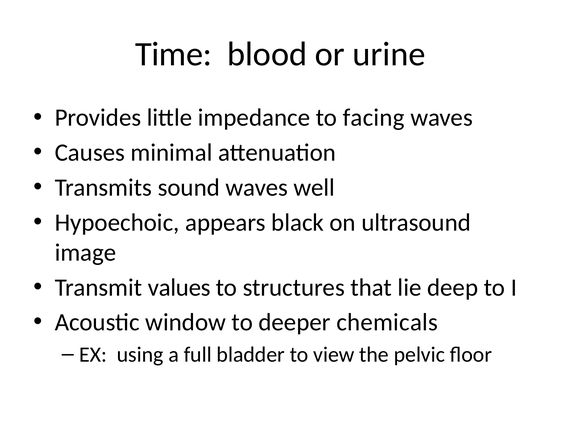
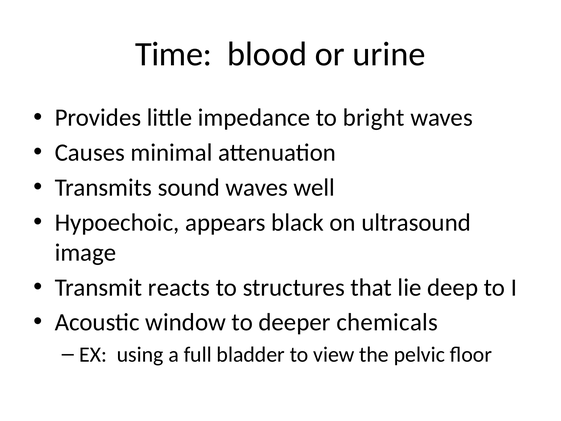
facing: facing -> bright (374, 118)
values: values -> reacts (179, 287)
